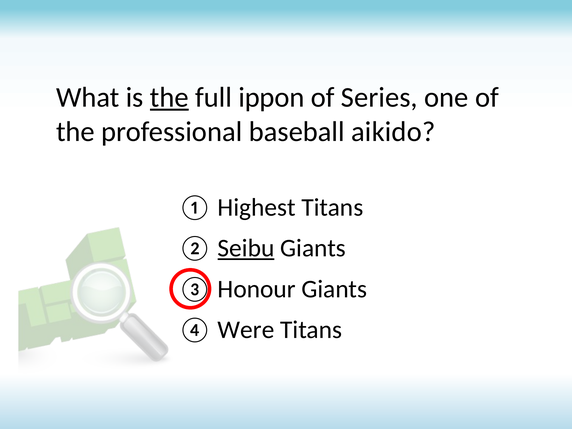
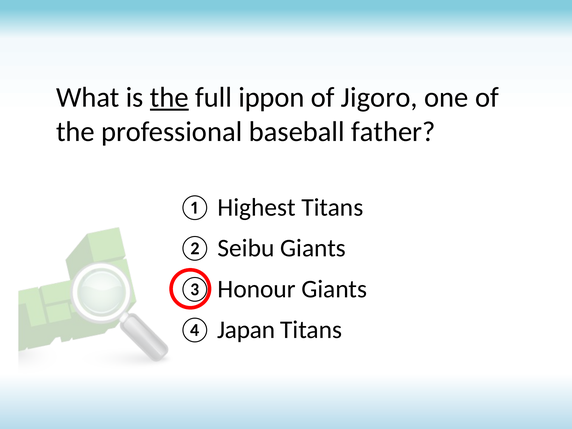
Series: Series -> Jigoro (379, 97)
aikido: aikido -> father (393, 132)
Seibu underline: present -> none (246, 248)
Were: Were -> Japan (246, 330)
